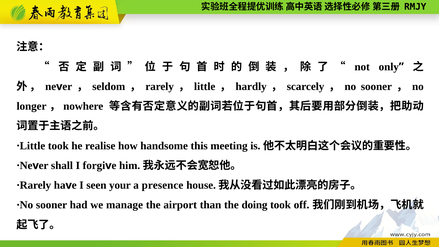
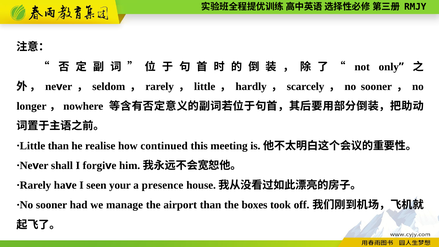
took: took -> than (58, 146)
handsome: handsome -> continued (164, 146)
doing: doing -> boxes (255, 205)
